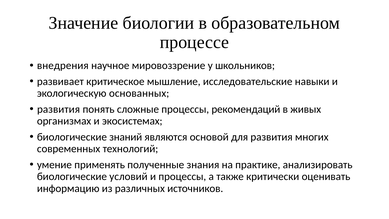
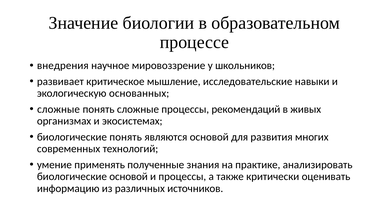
развития: развития -> сложные (59, 109)
биологические знаний: знаний -> понять (126, 137)
биологические условий: условий -> основой (129, 176)
